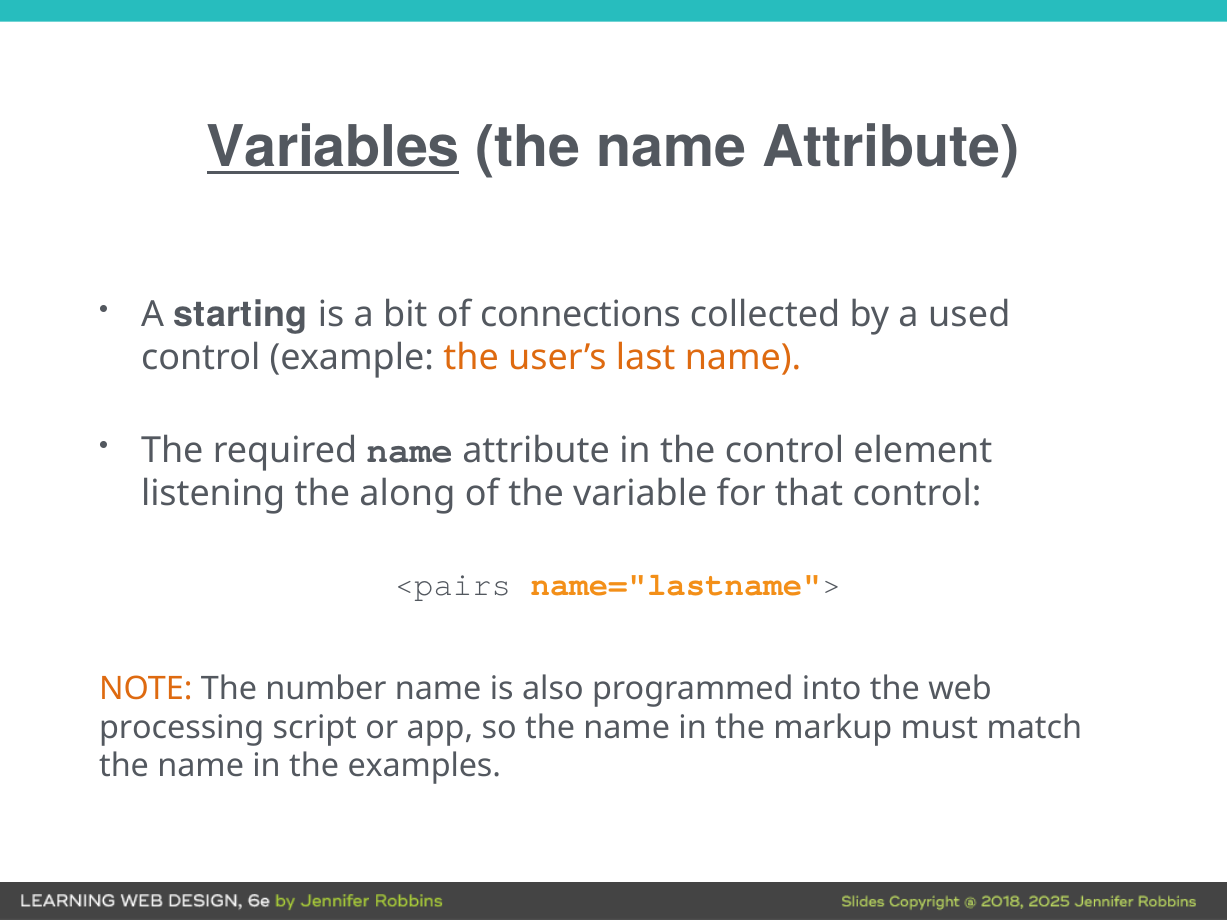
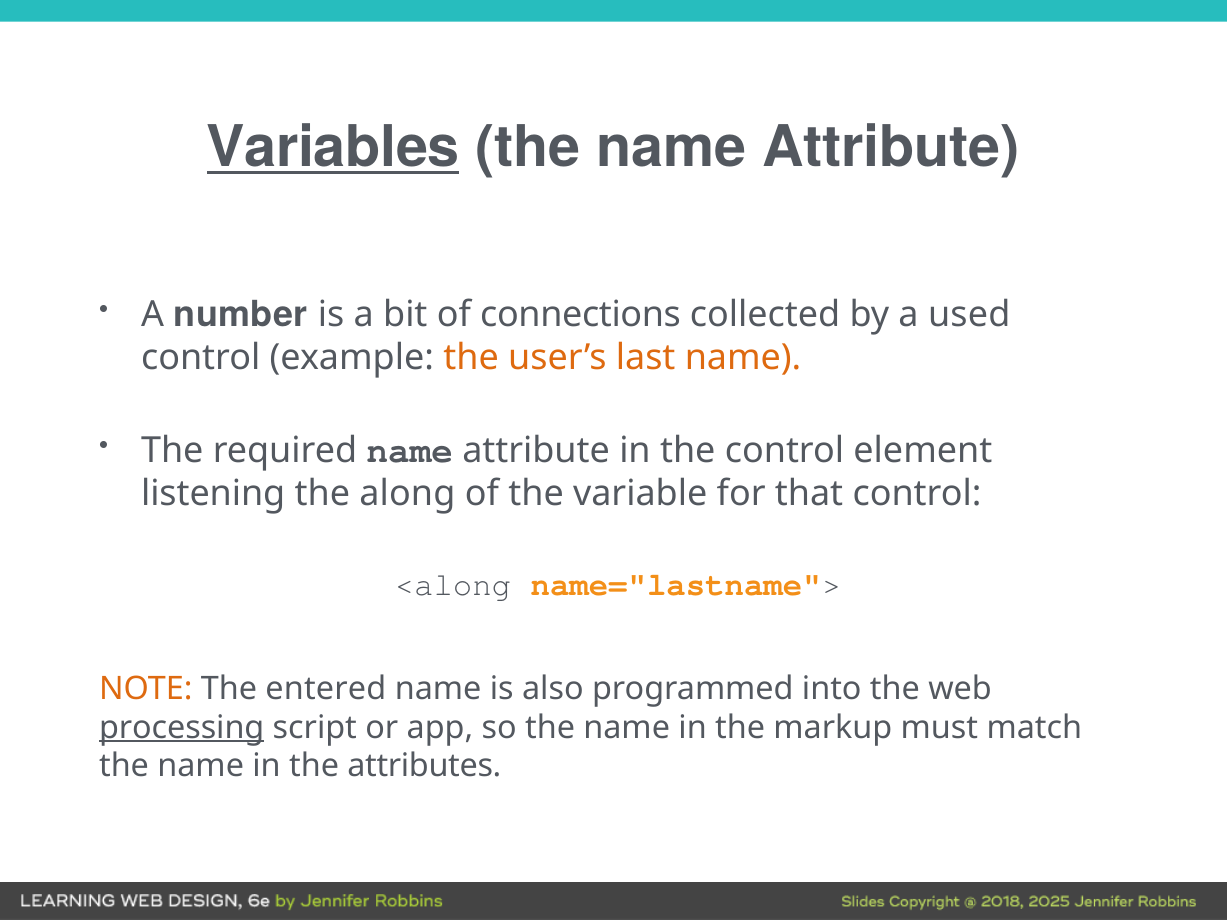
starting: starting -> number (241, 314)
<pairs: <pairs -> <along (453, 585)
number: number -> entered (326, 689)
processing underline: none -> present (182, 728)
examples: examples -> attributes (424, 766)
